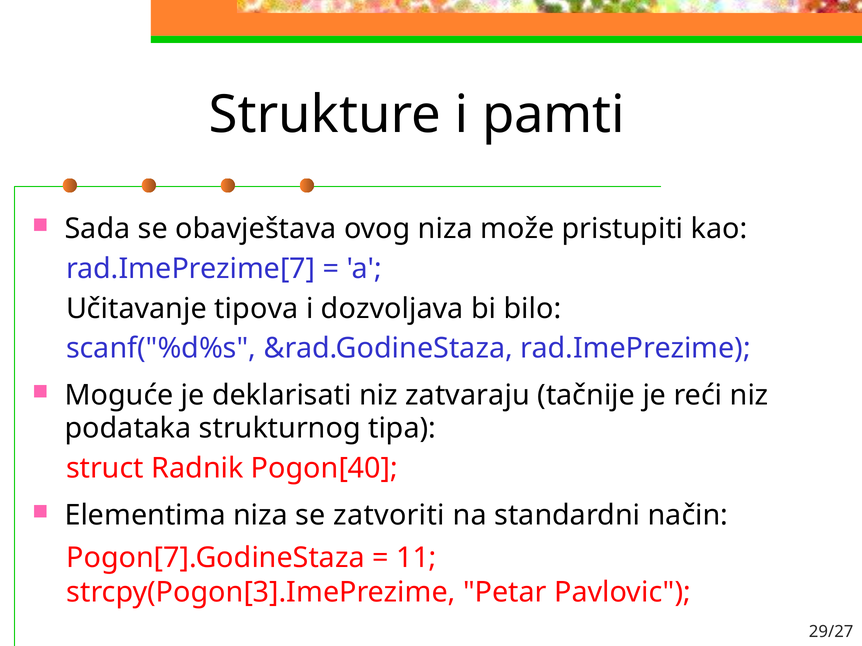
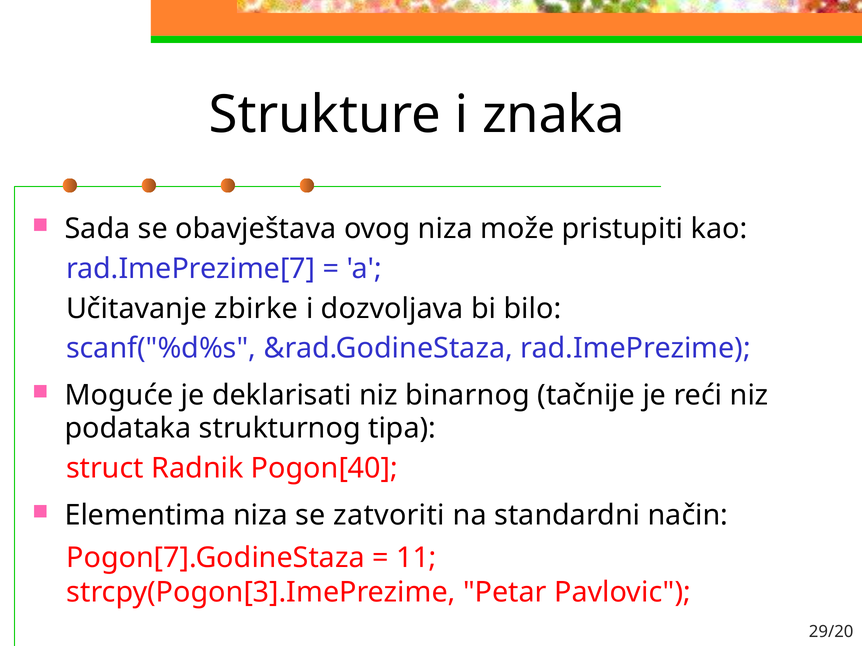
pamti: pamti -> znaka (553, 115)
tipova: tipova -> zbirke (256, 309)
zatvaraju: zatvaraju -> binarnog (468, 396)
29/27: 29/27 -> 29/20 (831, 632)
